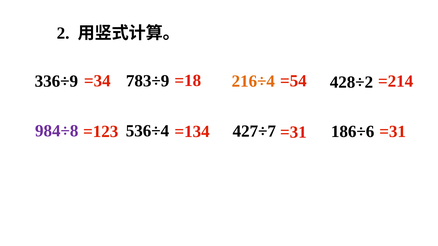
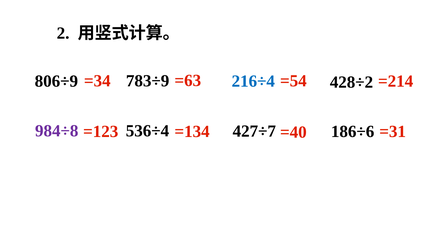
=18: =18 -> =63 (188, 81)
336÷9: 336÷9 -> 806÷9 (56, 81)
216÷4 colour: orange -> blue (253, 81)
=134 =31: =31 -> =40 (293, 132)
